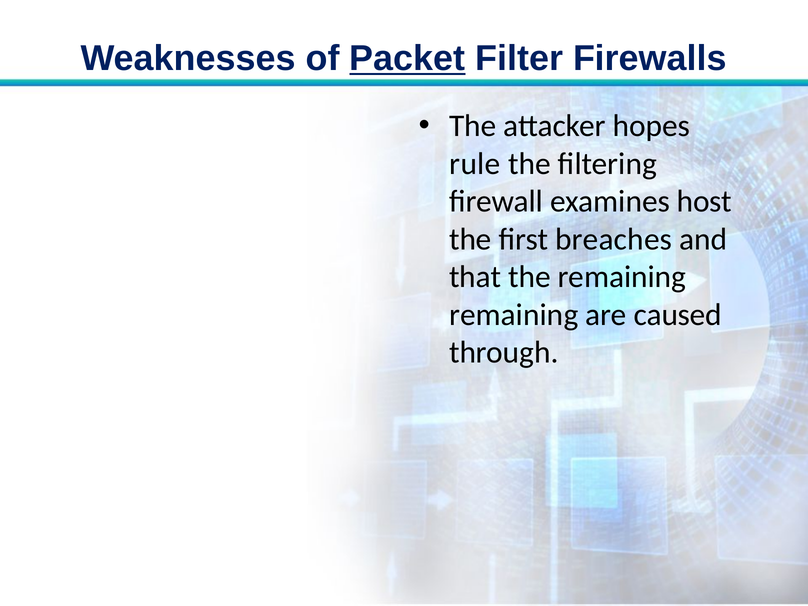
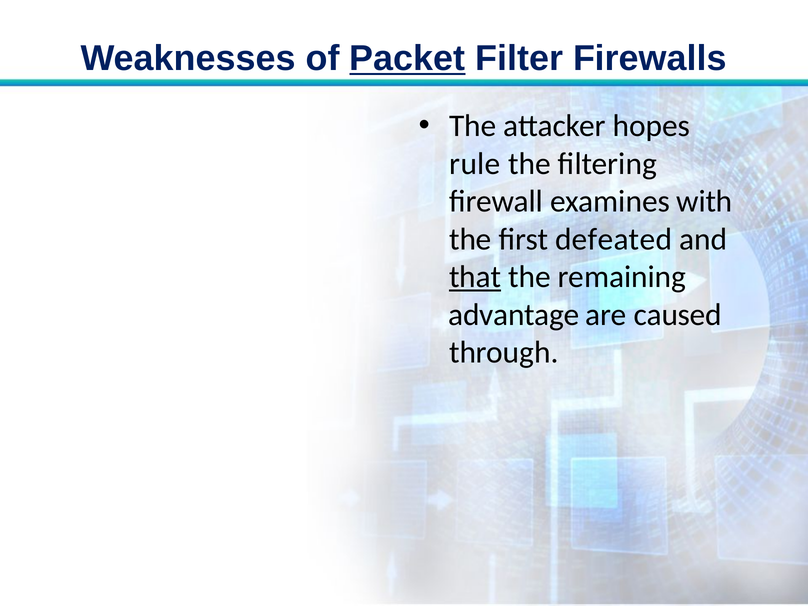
host: host -> with (704, 201)
breaches: breaches -> defeated (614, 239)
that underline: none -> present (475, 277)
remaining: remaining -> advantage (514, 315)
